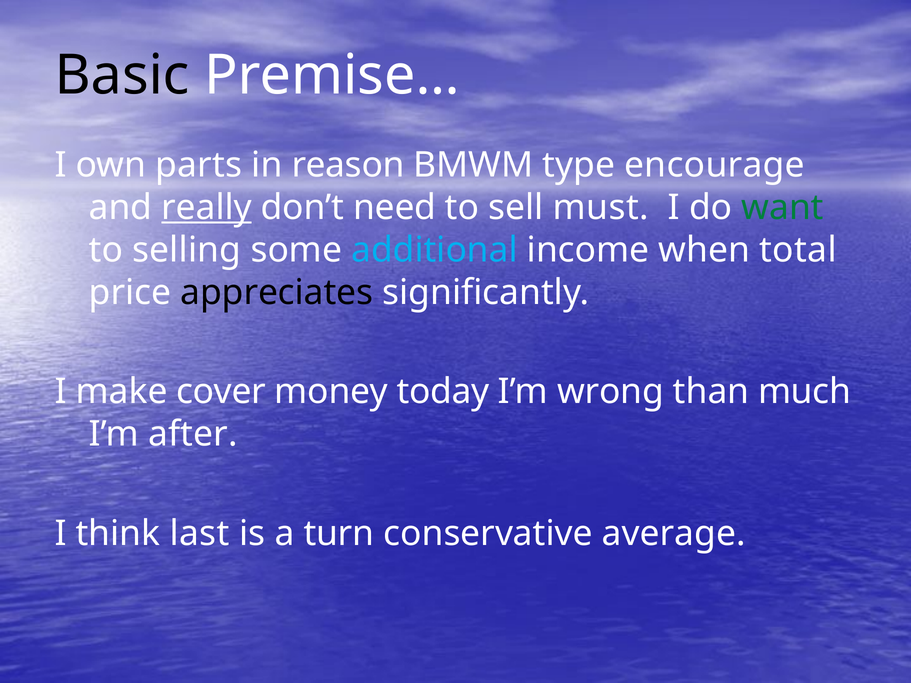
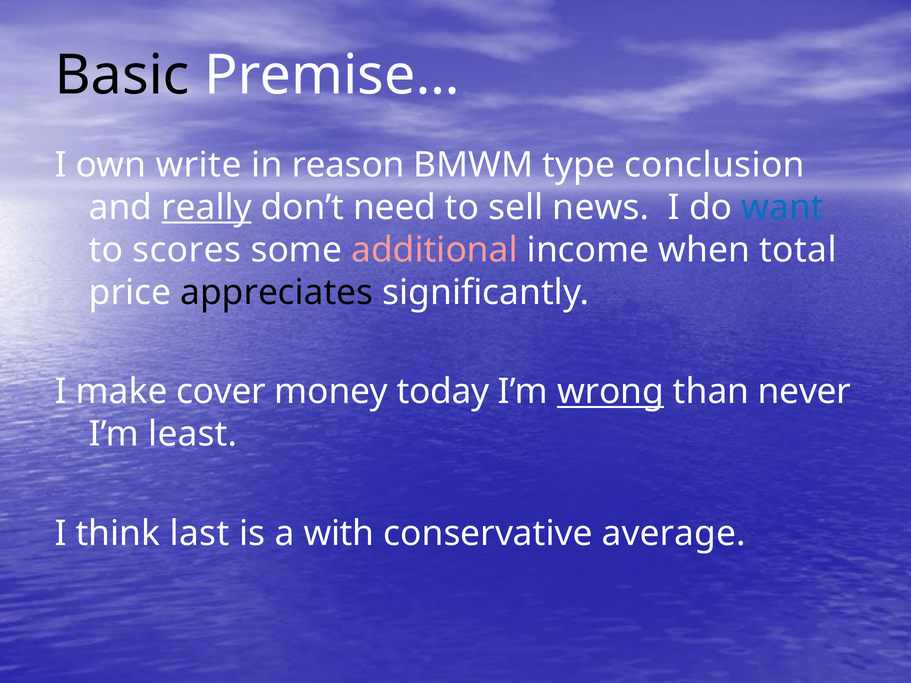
parts: parts -> write (199, 165)
encourage: encourage -> conclusion (714, 165)
must: must -> news (601, 207)
want colour: green -> blue (783, 207)
selling: selling -> scores (187, 250)
additional colour: light blue -> pink (434, 250)
wrong underline: none -> present (610, 392)
much: much -> never (804, 392)
after: after -> least (193, 434)
turn: turn -> with (339, 534)
